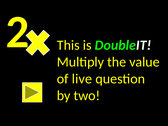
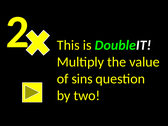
live: live -> sins (82, 79)
